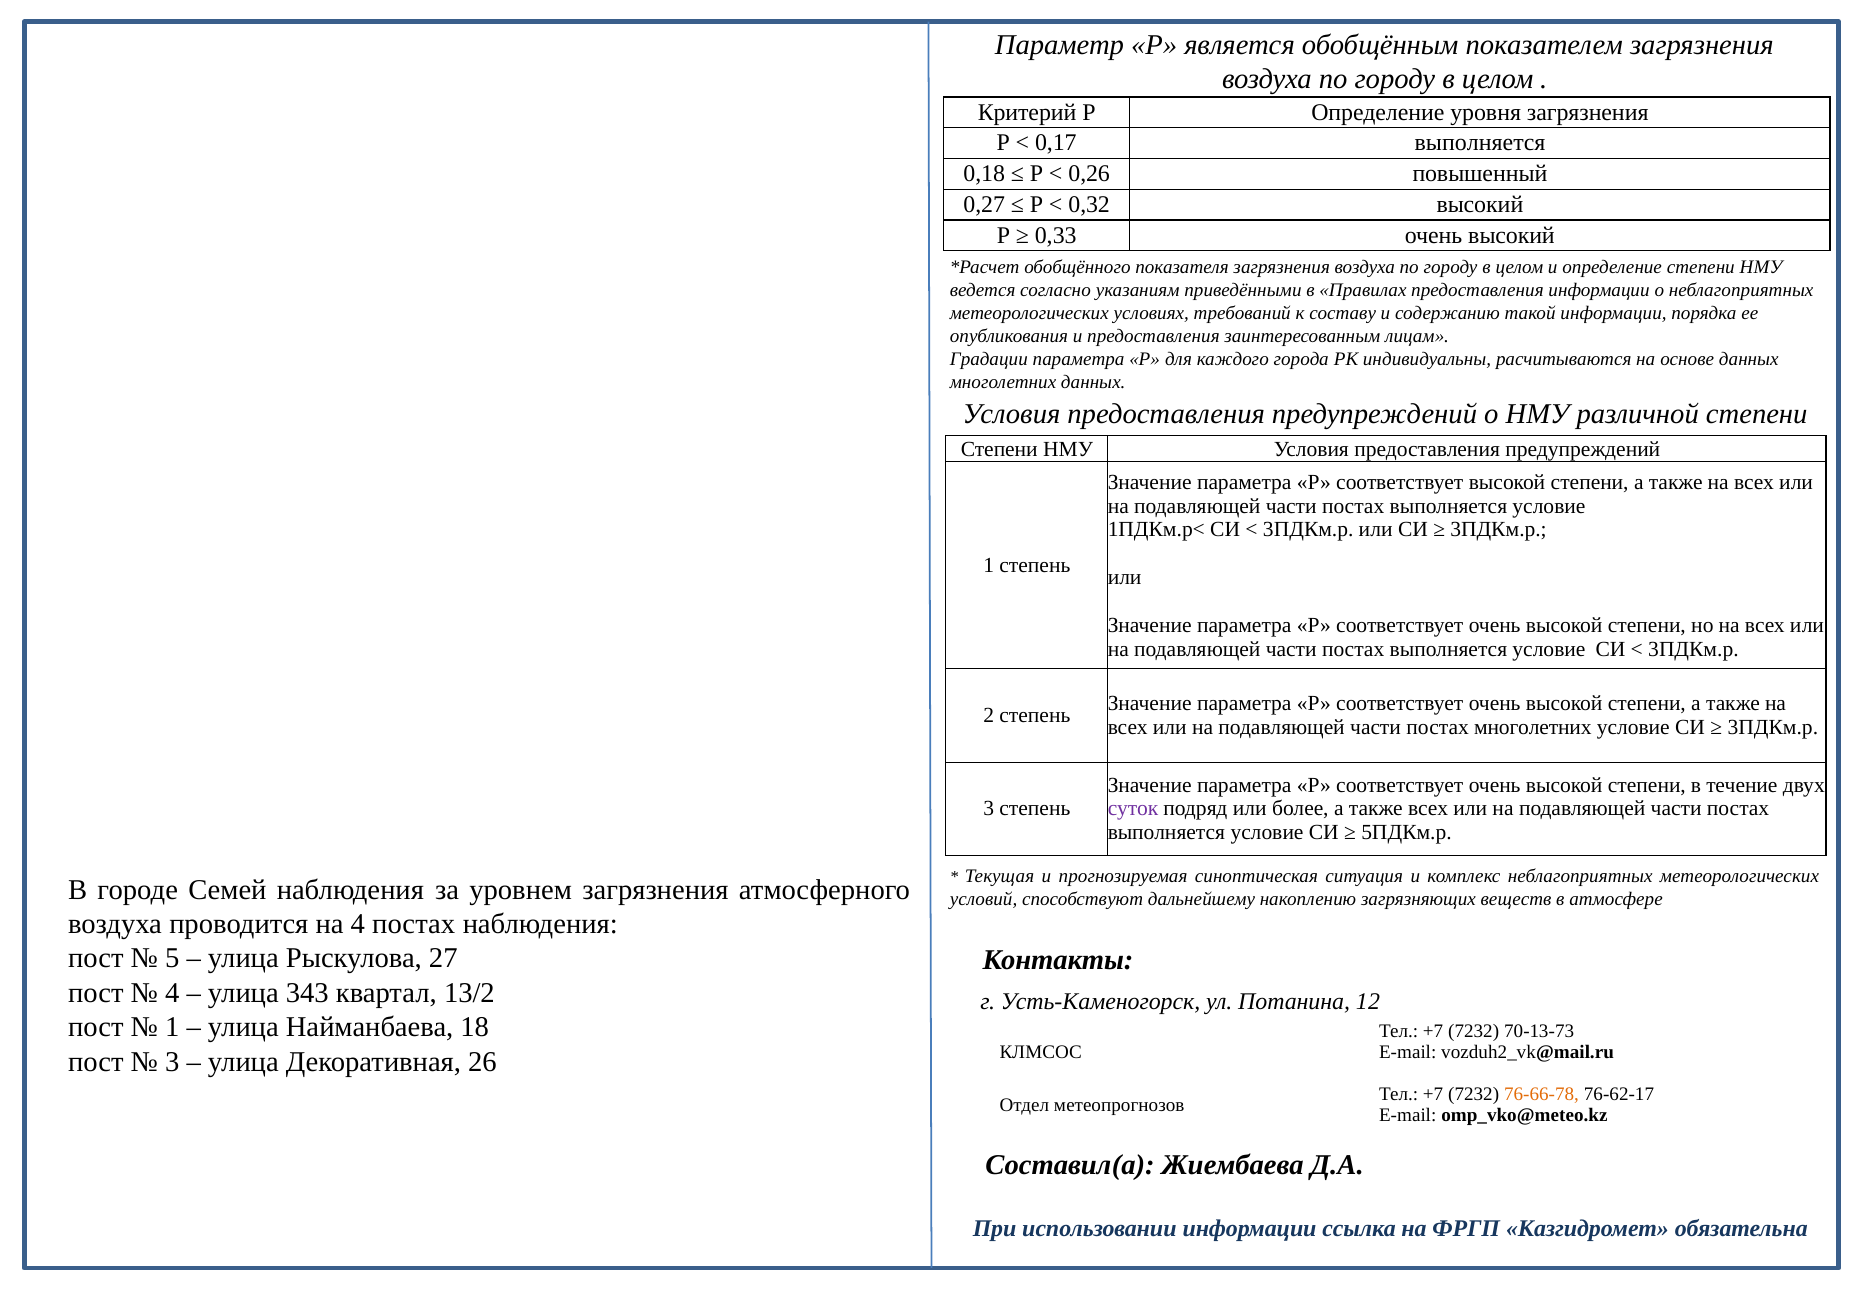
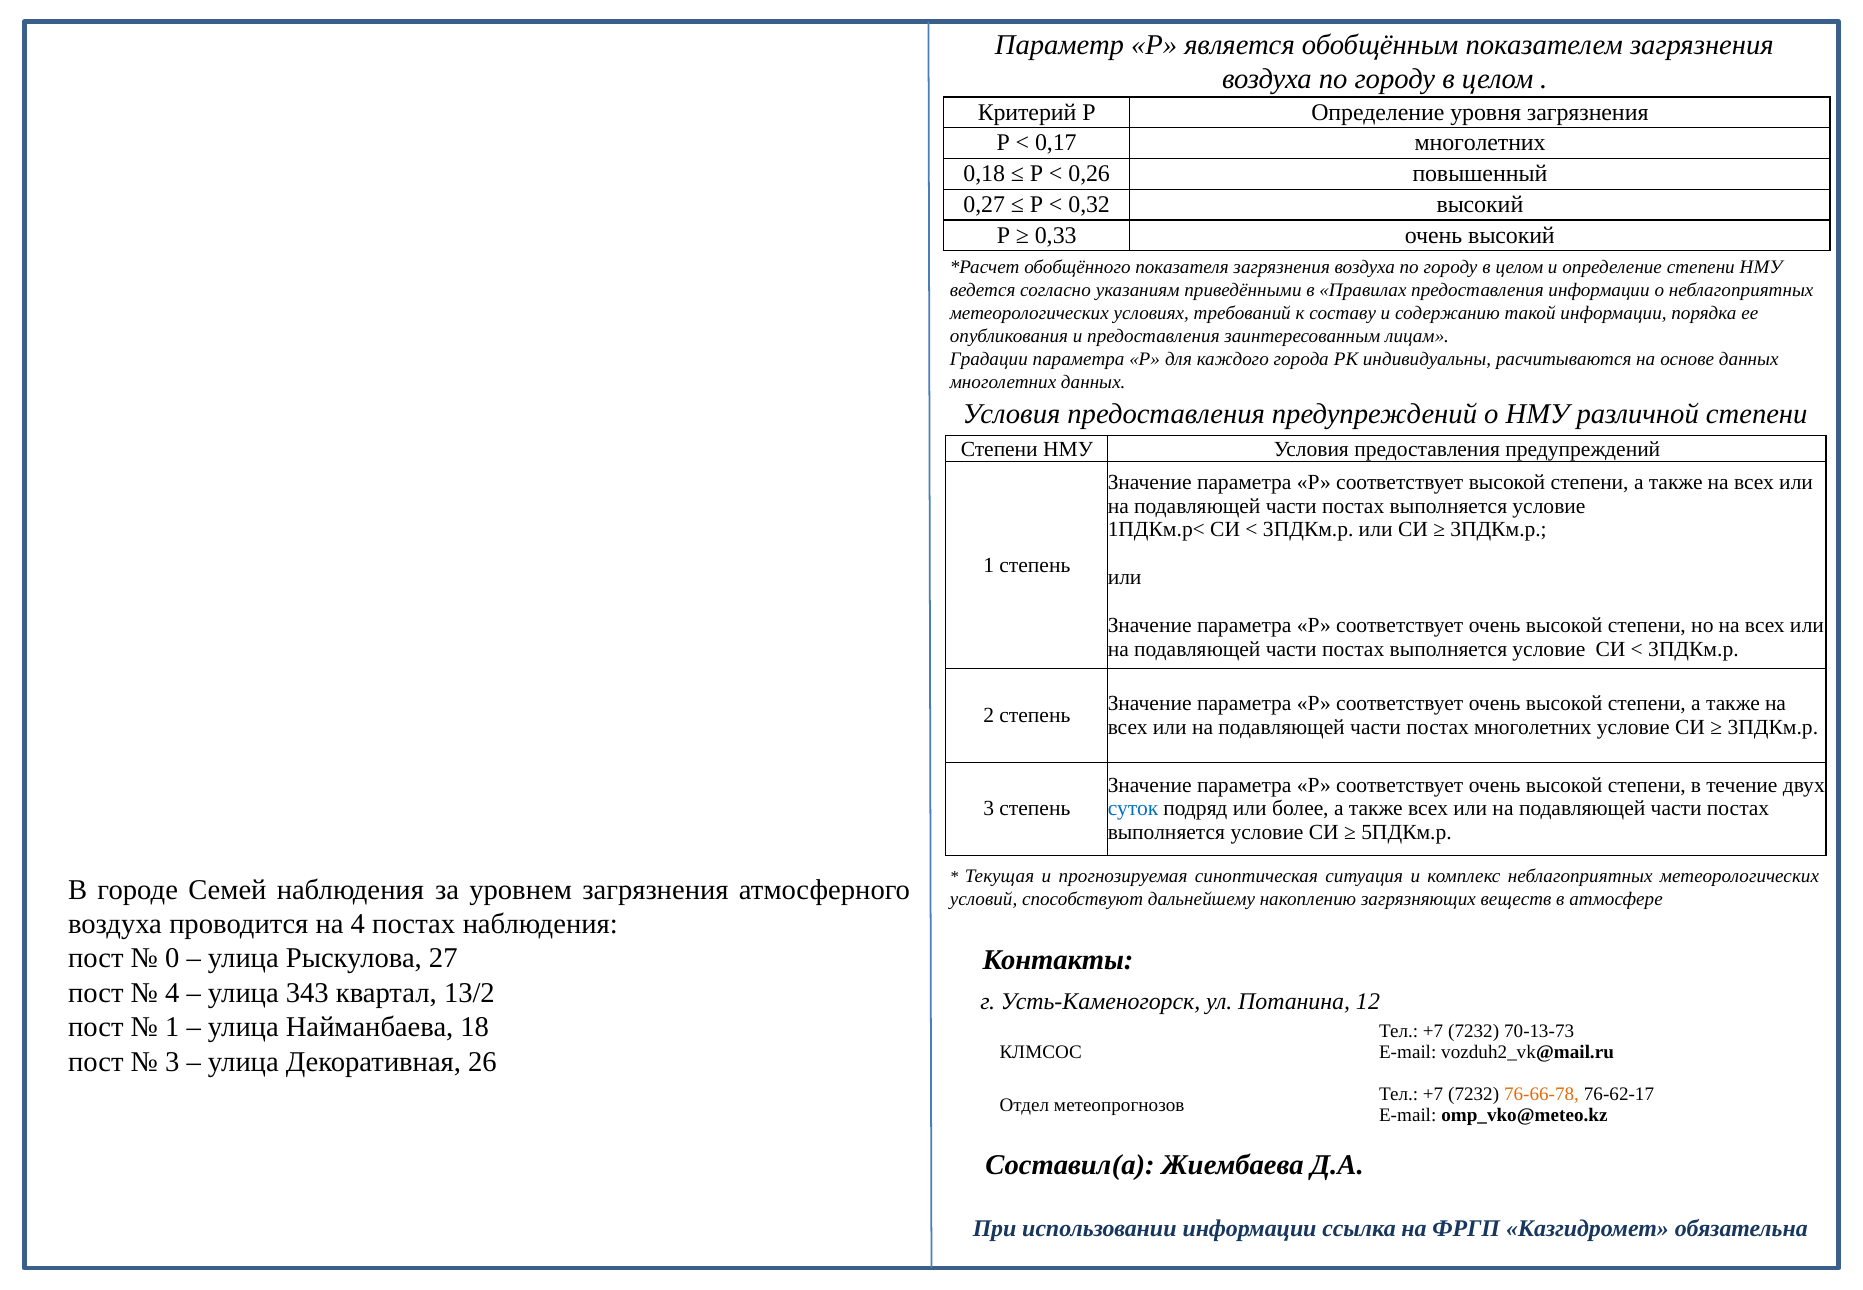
0,17 выполняется: выполняется -> многолетних (1480, 143)
суток colour: purple -> blue (1133, 809)
5: 5 -> 0 (172, 958)
